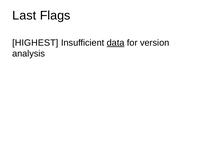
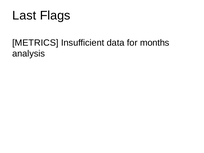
HIGHEST: HIGHEST -> METRICS (35, 43)
data underline: present -> none (116, 43)
version: version -> months (155, 43)
